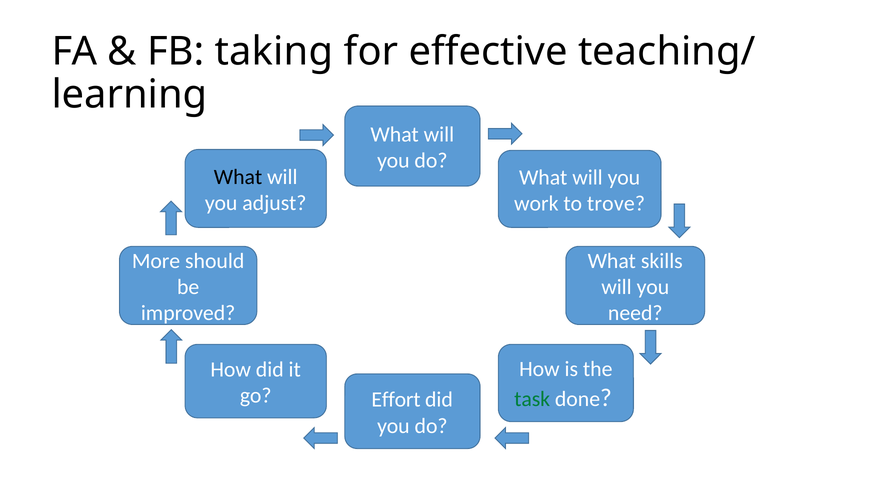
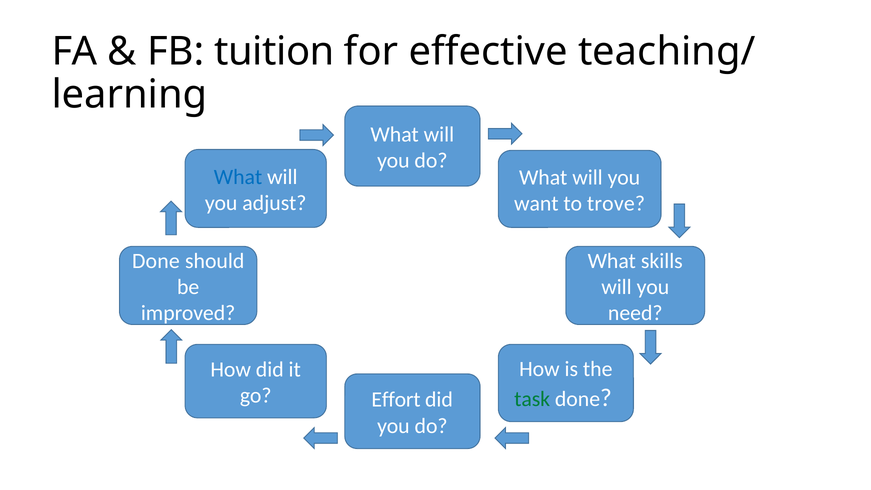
taking: taking -> tuition (274, 52)
What colour: black -> blue (238, 177)
work: work -> want (536, 203)
More: More -> Done (156, 261)
